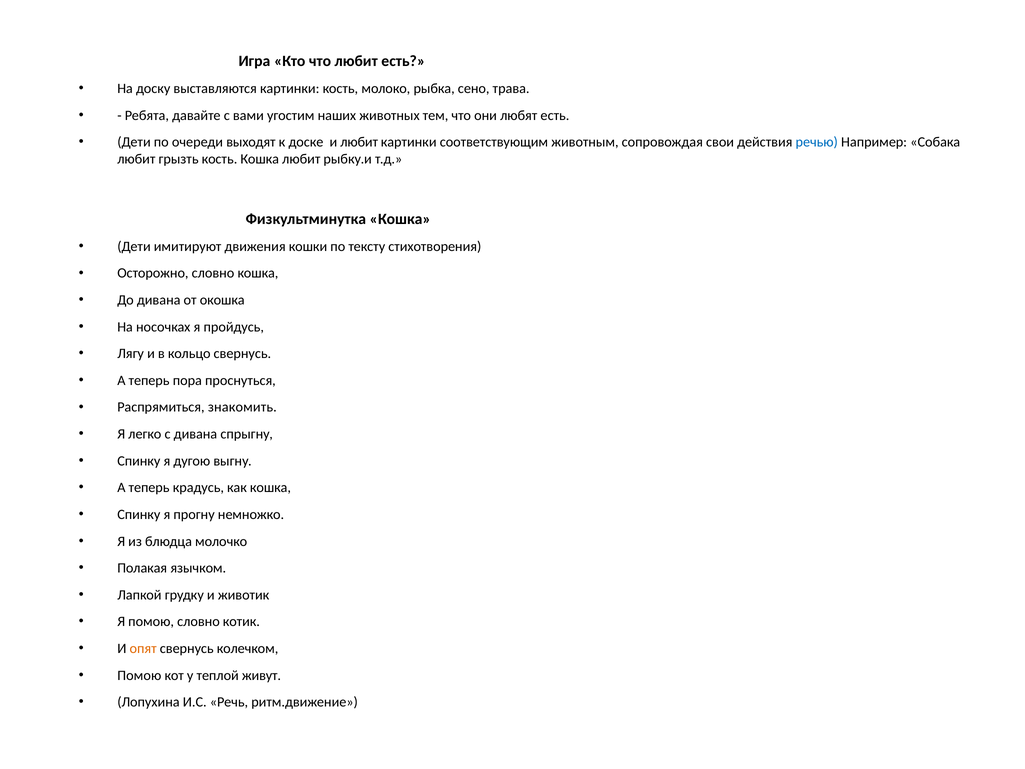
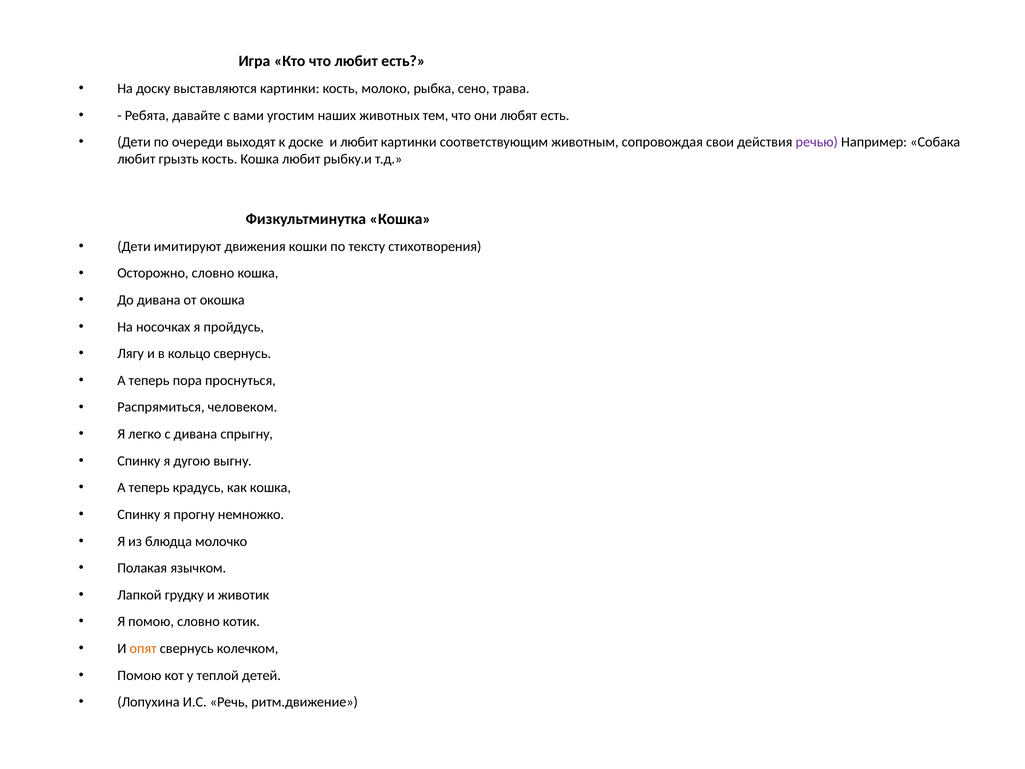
речью colour: blue -> purple (817, 142)
знакомить: знакомить -> человеком (242, 407)
живут: живут -> детей (261, 675)
